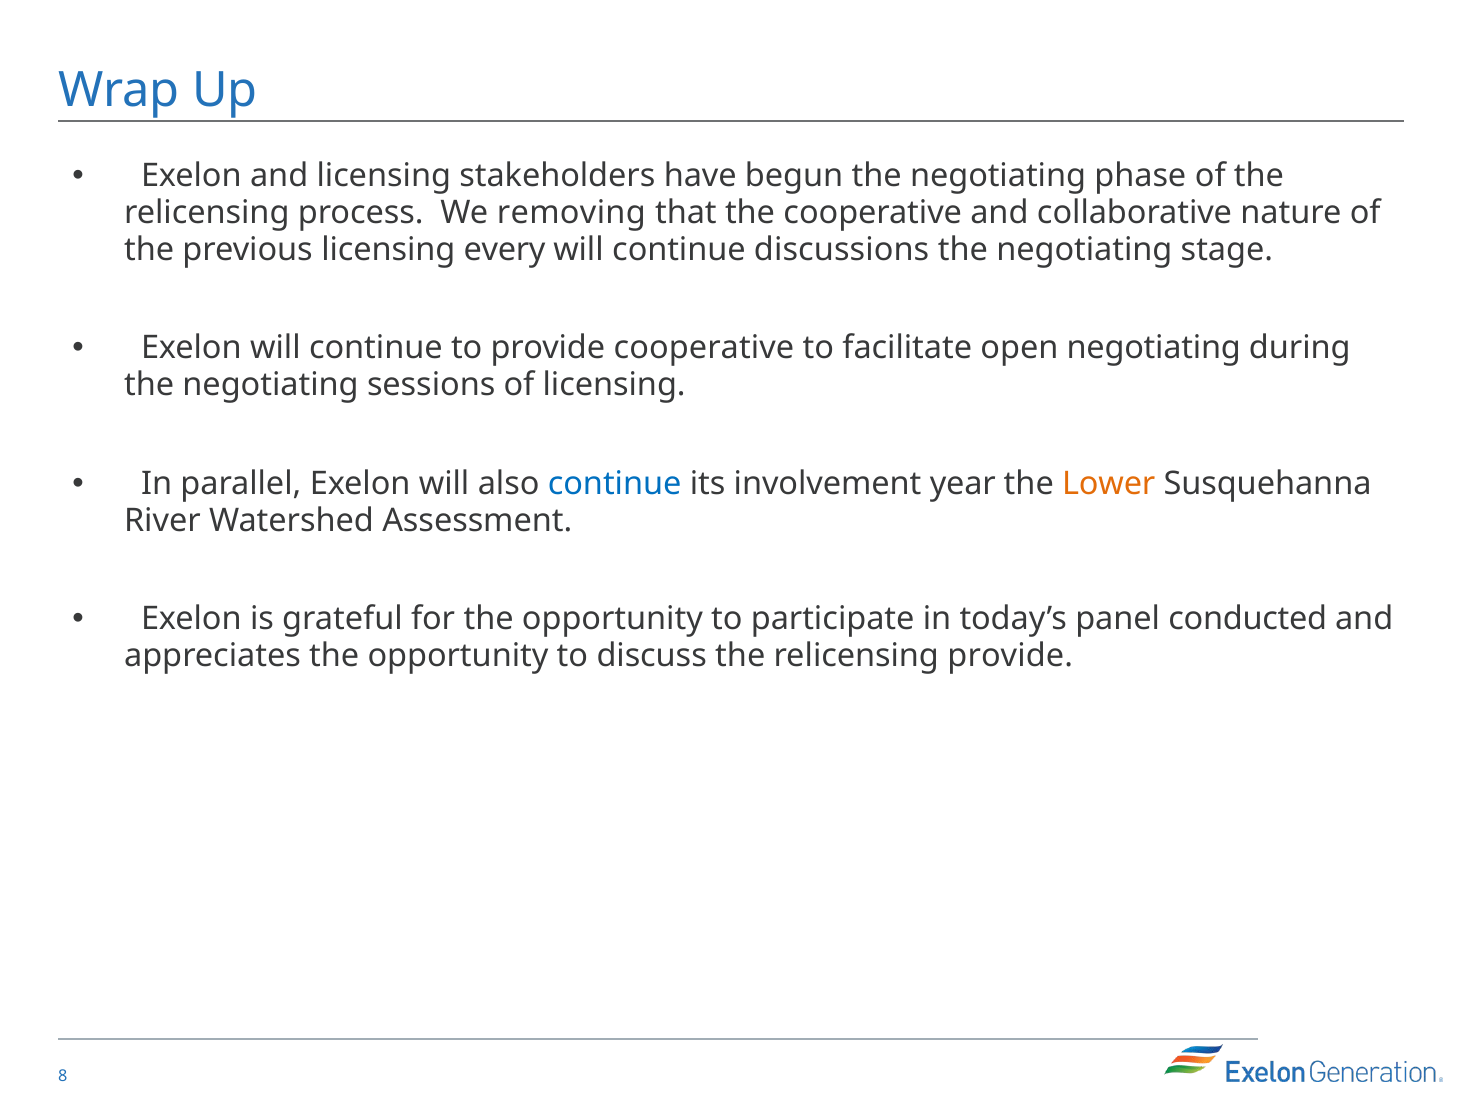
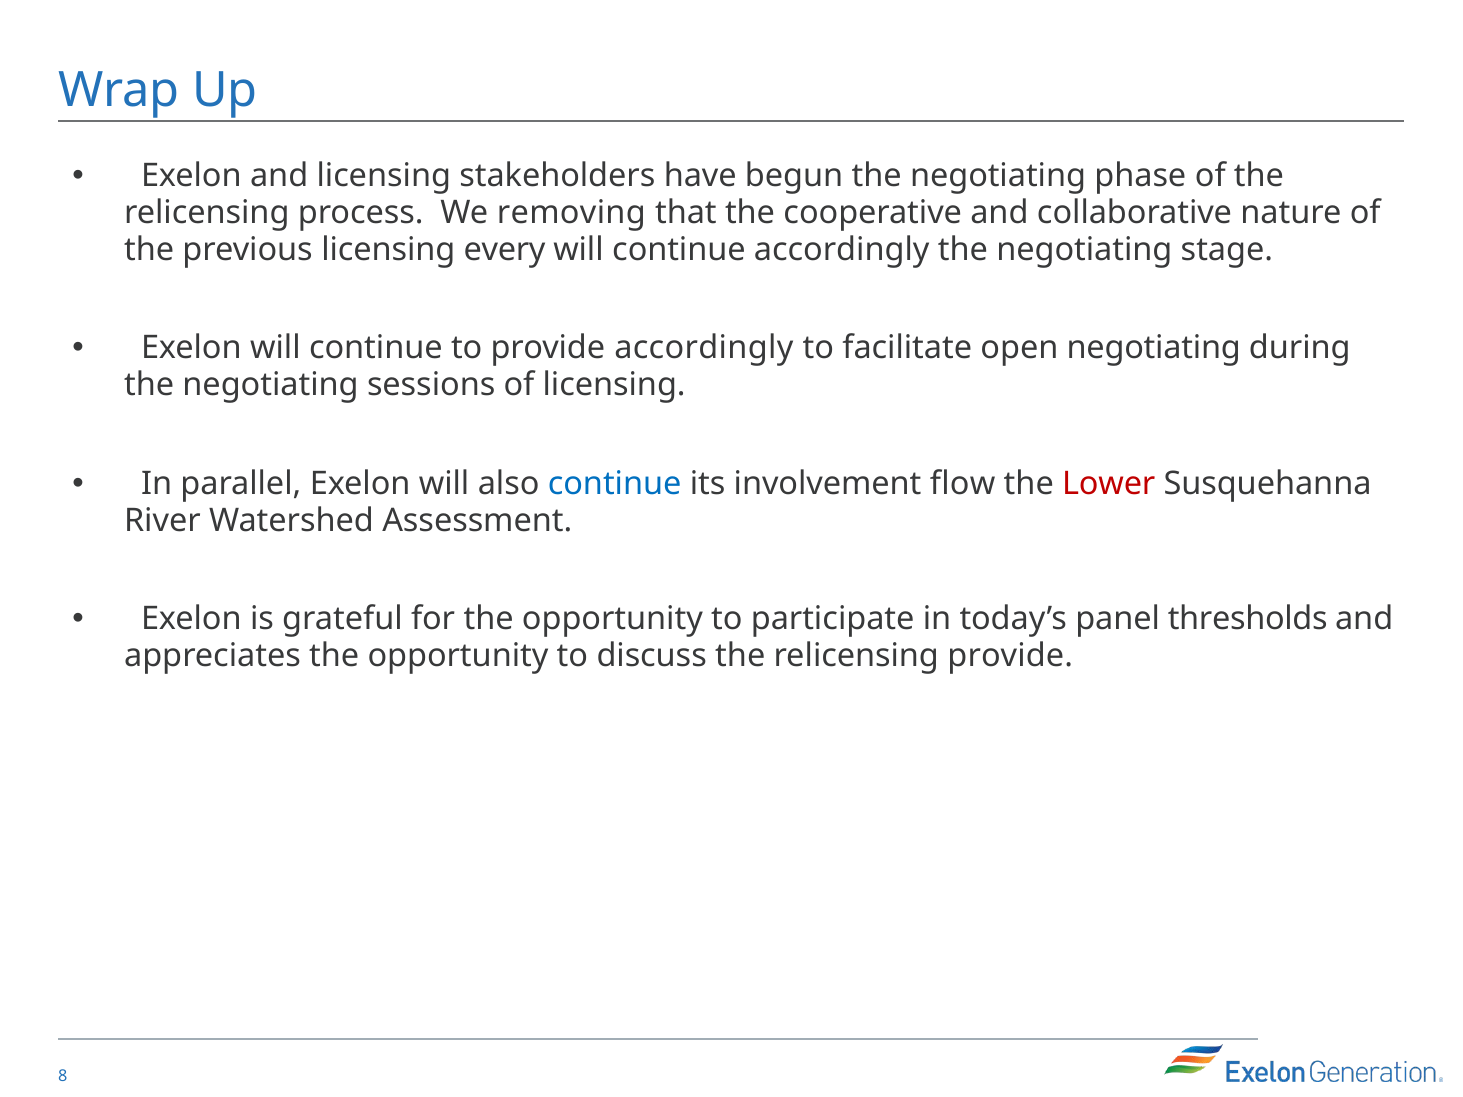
continue discussions: discussions -> accordingly (842, 249)
provide cooperative: cooperative -> accordingly (704, 348)
year: year -> flow (963, 483)
Lower colour: orange -> red (1109, 483)
conducted: conducted -> thresholds (1248, 619)
